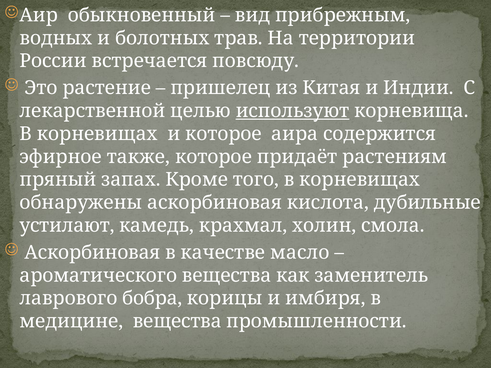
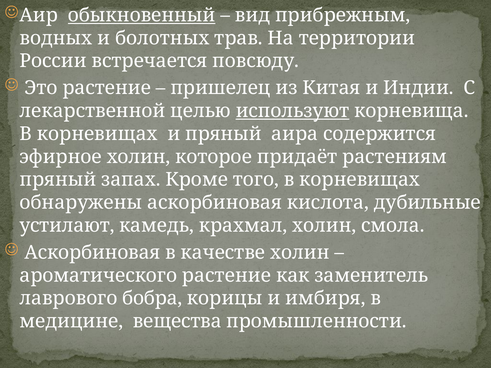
обыкновенный underline: none -> present (142, 15)
и которое: которое -> пряный (223, 134)
эфирное также: также -> холин (138, 157)
качестве масло: масло -> холин (300, 253)
ароматического вещества: вещества -> растение (227, 276)
